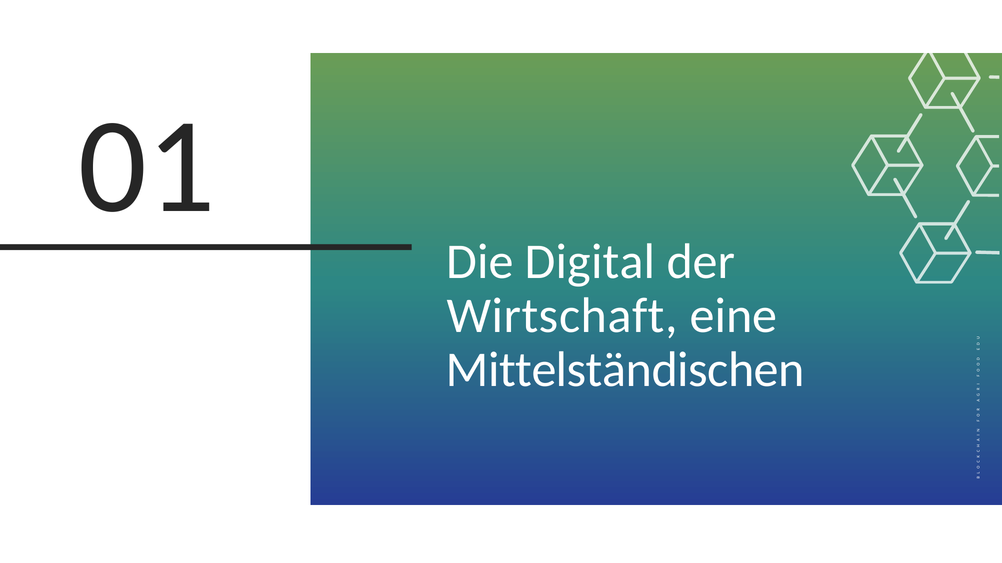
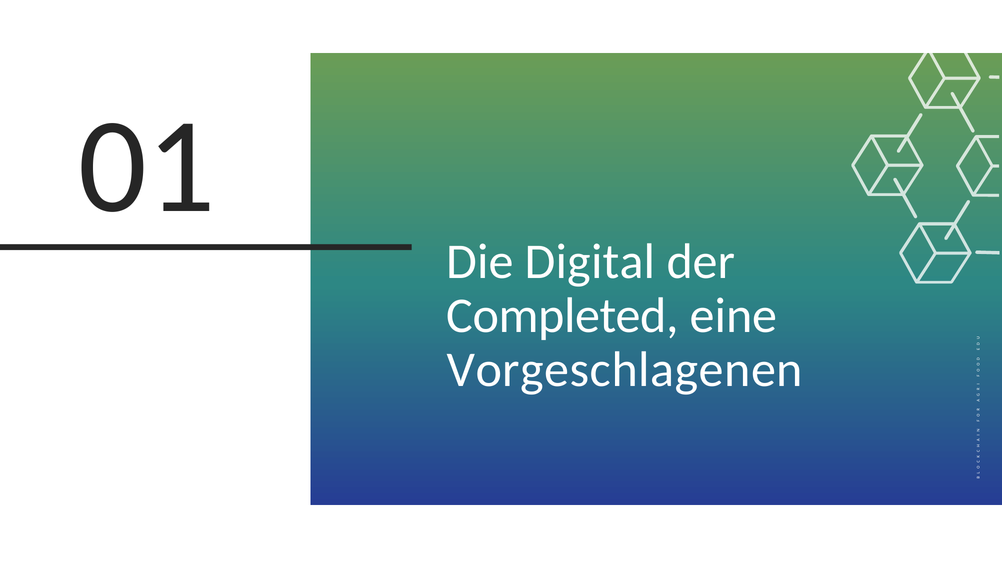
Wirtschaft: Wirtschaft -> Completed (563, 316)
Mittelständischen: Mittelständischen -> Vorgeschlagenen (625, 370)
